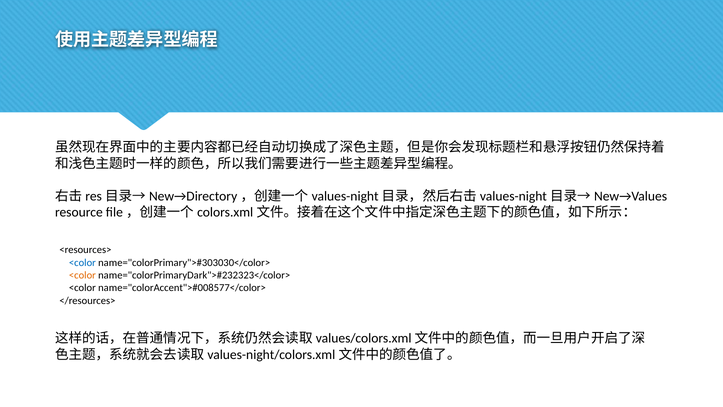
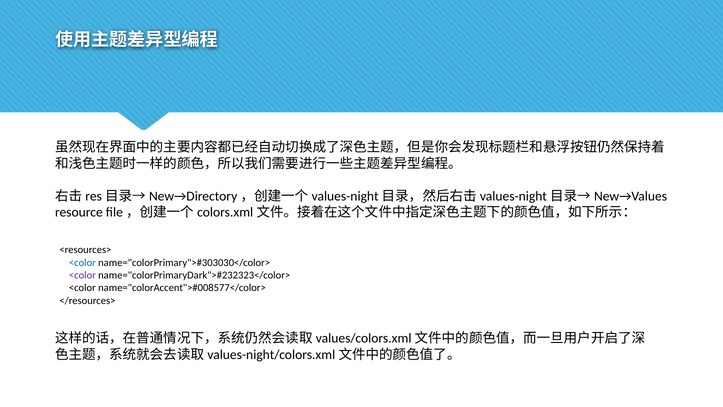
<color colour: orange -> purple (82, 275)
